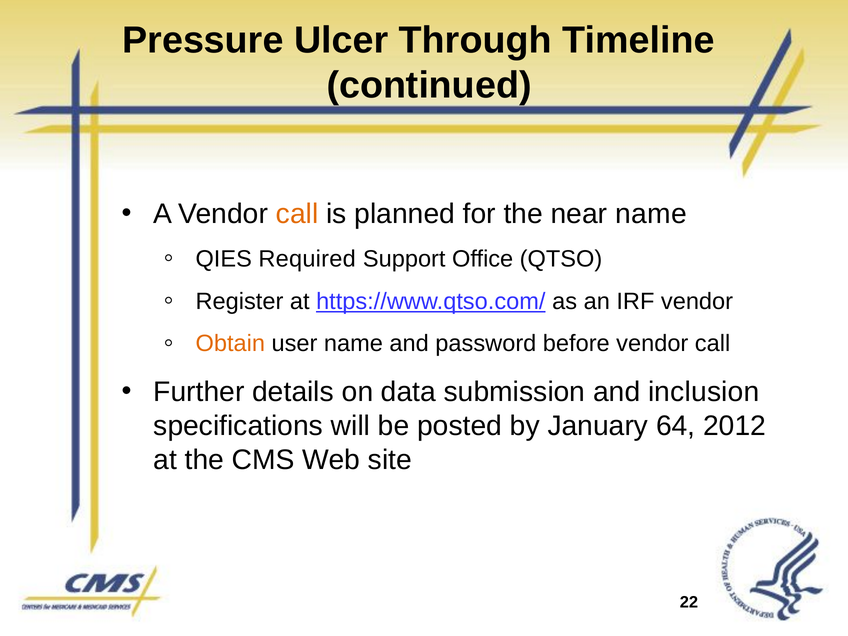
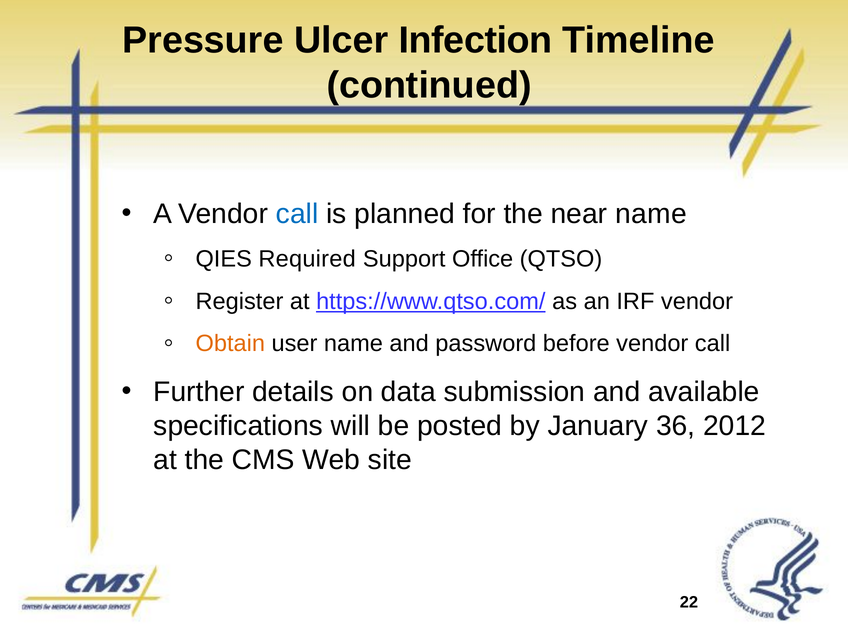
Through: Through -> Infection (476, 40)
call colour: orange -> blue (297, 214)
inclusion: inclusion -> available (704, 392)
64: 64 -> 36 (676, 426)
